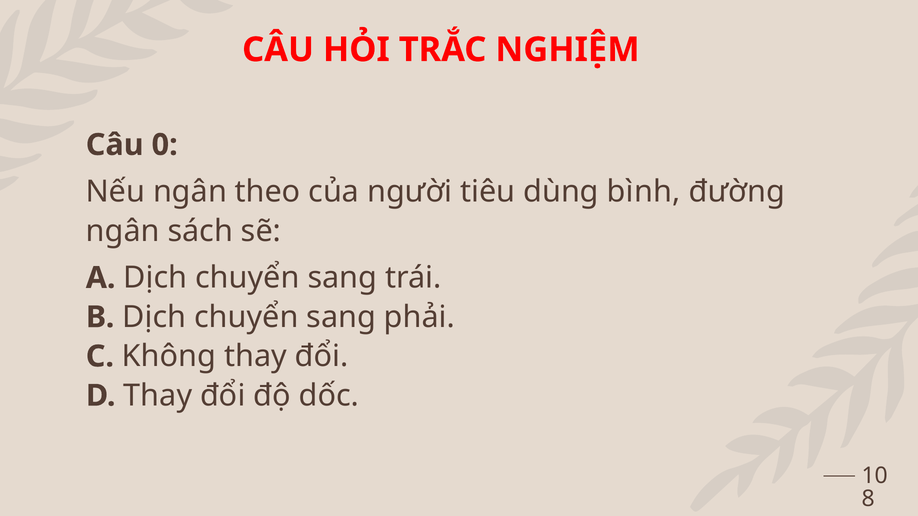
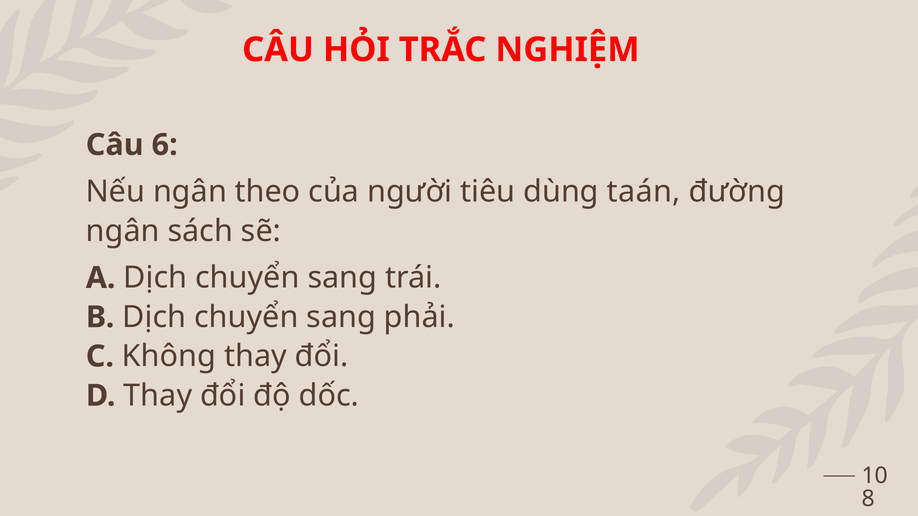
0: 0 -> 6 (165, 145)
bình: bình -> taán (644, 192)
